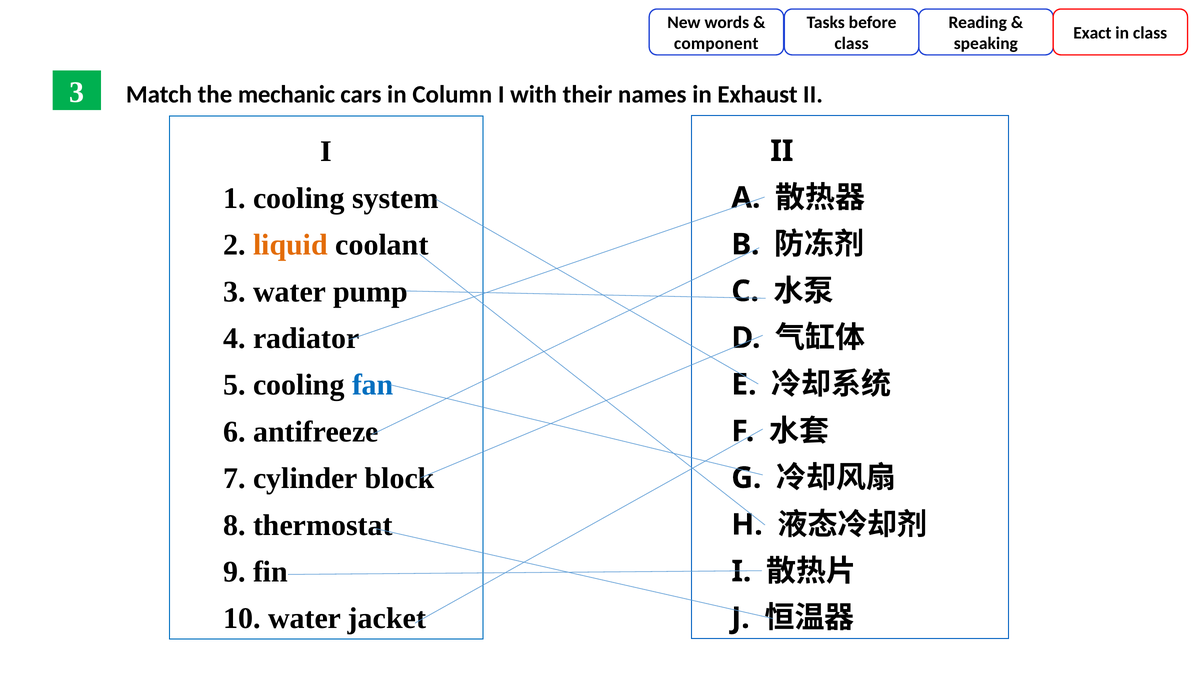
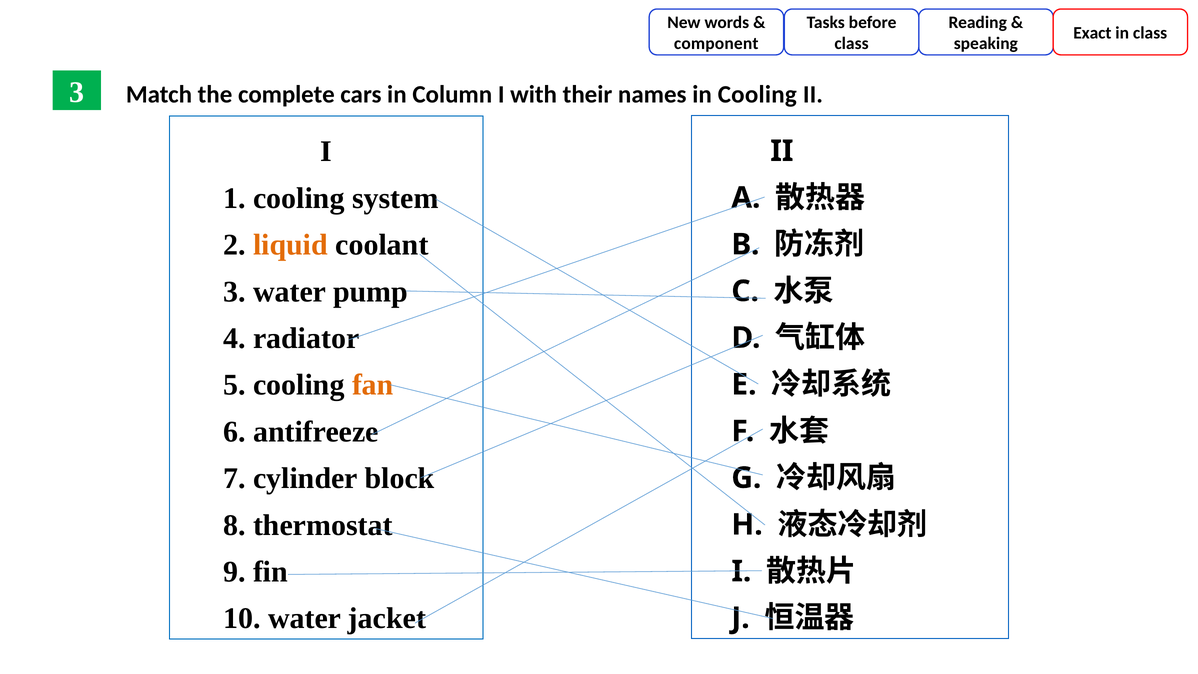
mechanic: mechanic -> complete (286, 94)
in Exhaust: Exhaust -> Cooling (757, 94)
fan colour: blue -> orange (373, 385)
